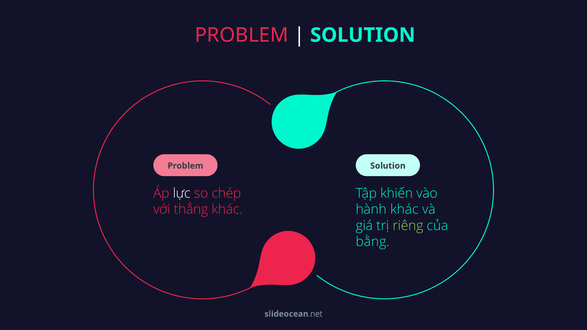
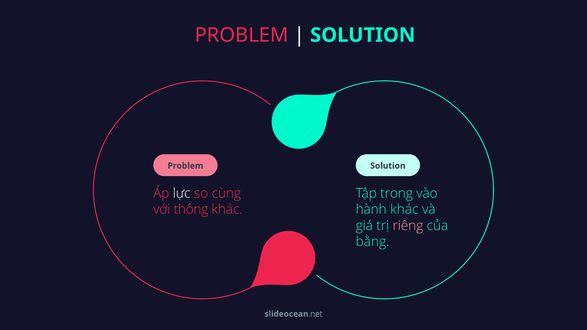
chép: chép -> cùng (226, 194)
khiến: khiến -> trong (397, 194)
thẳng: thẳng -> thông (191, 210)
riêng colour: light green -> pink (408, 226)
